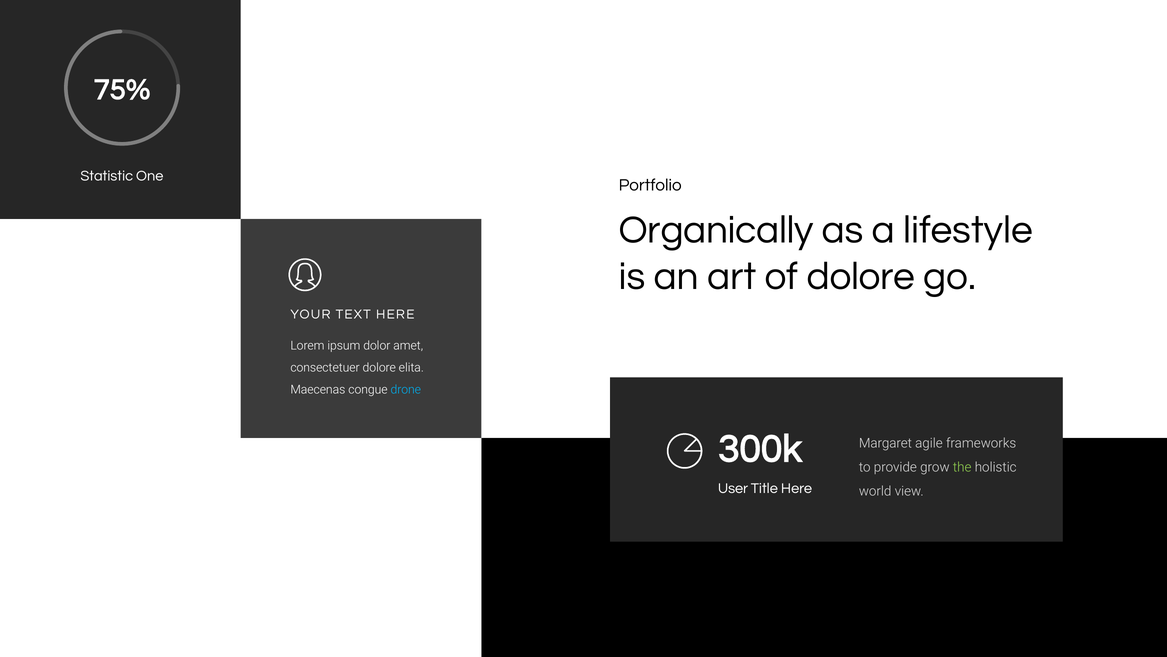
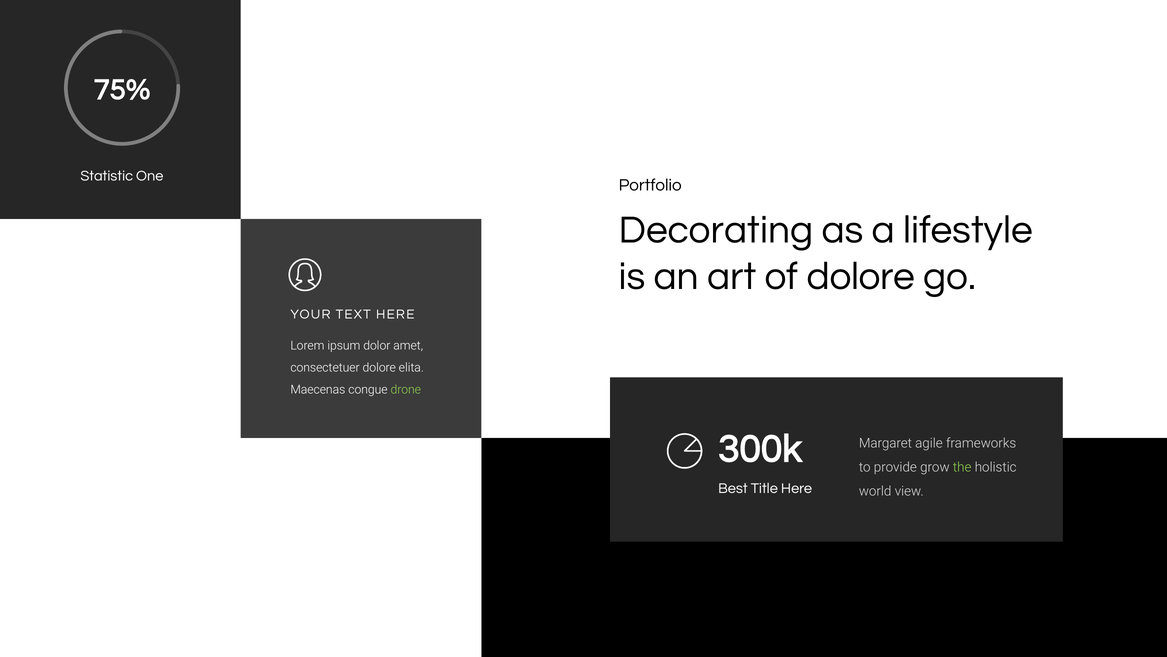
Organically: Organically -> Decorating (716, 230)
drone colour: light blue -> light green (406, 389)
User: User -> Best (733, 488)
